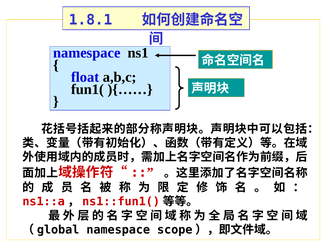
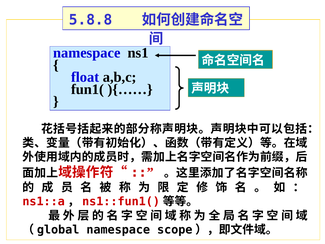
1.8.1: 1.8.1 -> 5.8.8 (91, 20)
